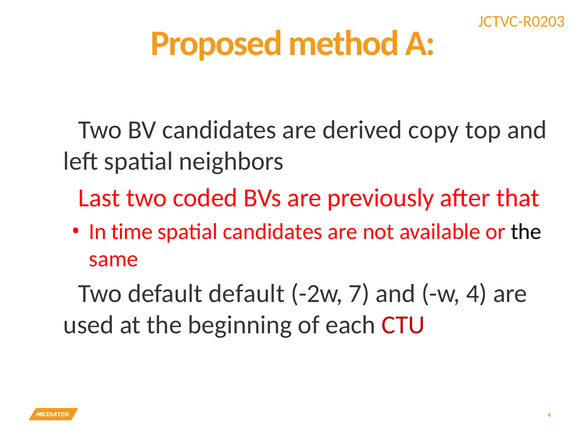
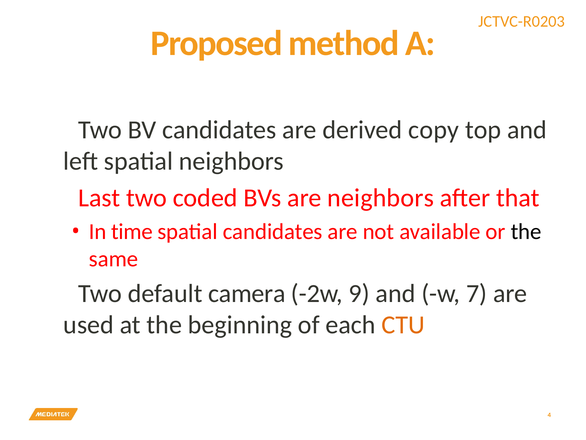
are previously: previously -> neighbors (381, 198)
default default: default -> camera (247, 293)
7: 7 -> 9 (359, 293)
w 4: 4 -> 7 (477, 293)
CTU colour: red -> orange (403, 325)
